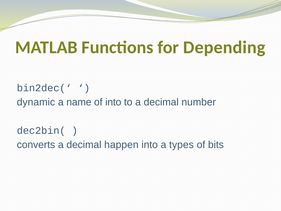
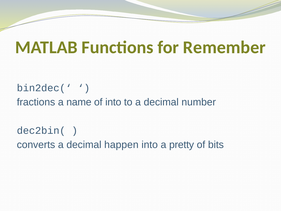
Depending: Depending -> Remember (224, 47)
dynamic: dynamic -> fractions (36, 102)
types: types -> pretty (182, 145)
